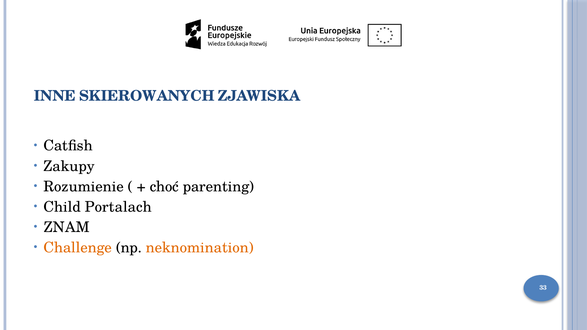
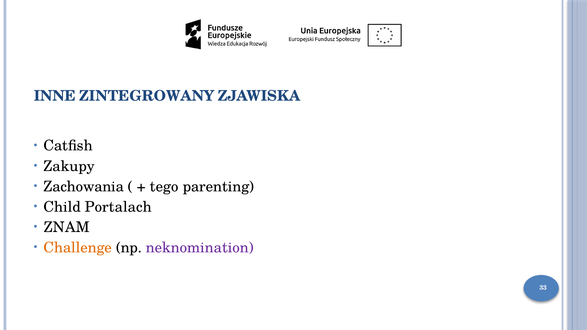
SKIEROWANYCH: SKIEROWANYCH -> ZINTEGROWANY (147, 96)
Rozumienie: Rozumienie -> Zachowania (84, 187)
choć: choć -> tego (164, 187)
neknomination colour: orange -> purple (200, 248)
